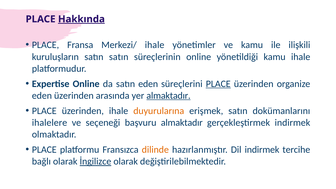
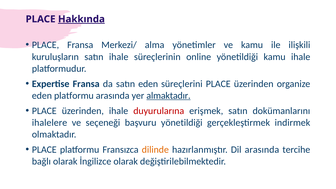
Merkezi/ ihale: ihale -> alma (155, 45)
satın satın: satın -> ihale (119, 57)
Expertise Online: Online -> Fransa (86, 84)
PLACE underline: present -> none (218, 84)
eden üzerinden: üzerinden -> platformu (74, 96)
duyurularına colour: orange -> red (159, 111)
başvuru almaktadır: almaktadır -> yönetildiği (182, 123)
Dil indirmek: indirmek -> arasında (262, 150)
İngilizce underline: present -> none (95, 161)
